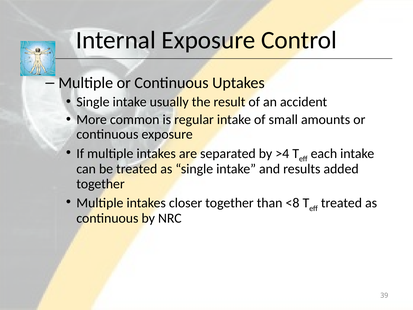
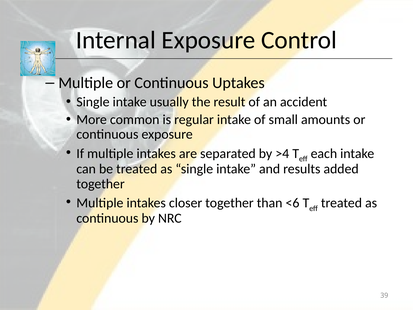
<8: <8 -> <6 (292, 203)
